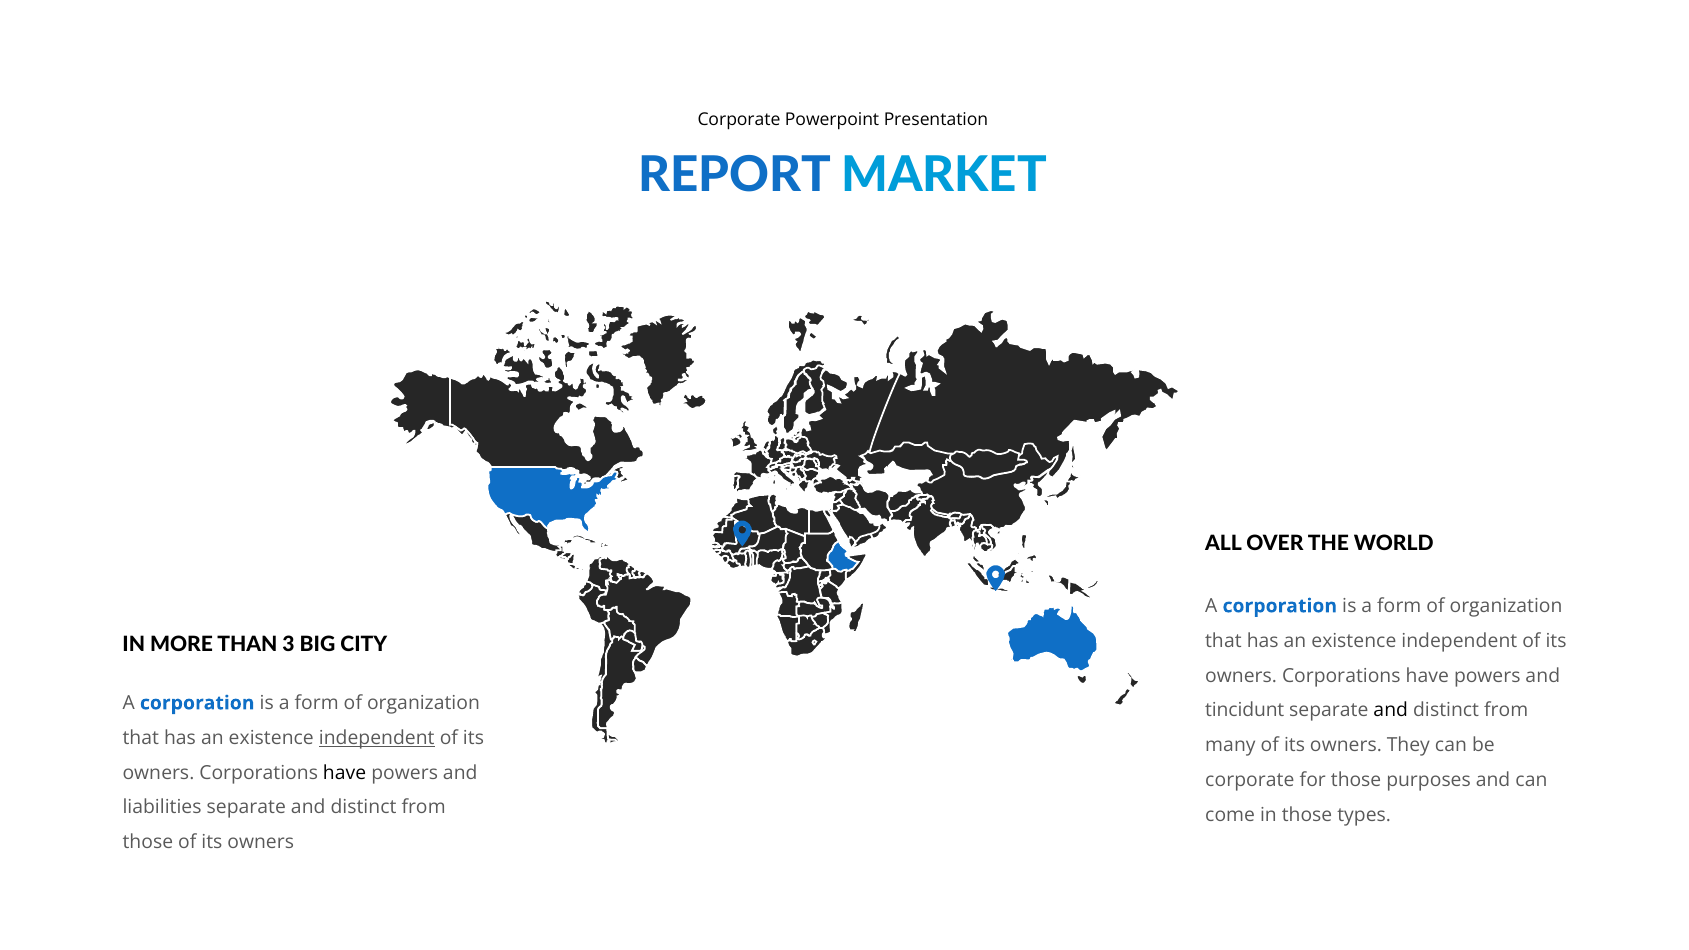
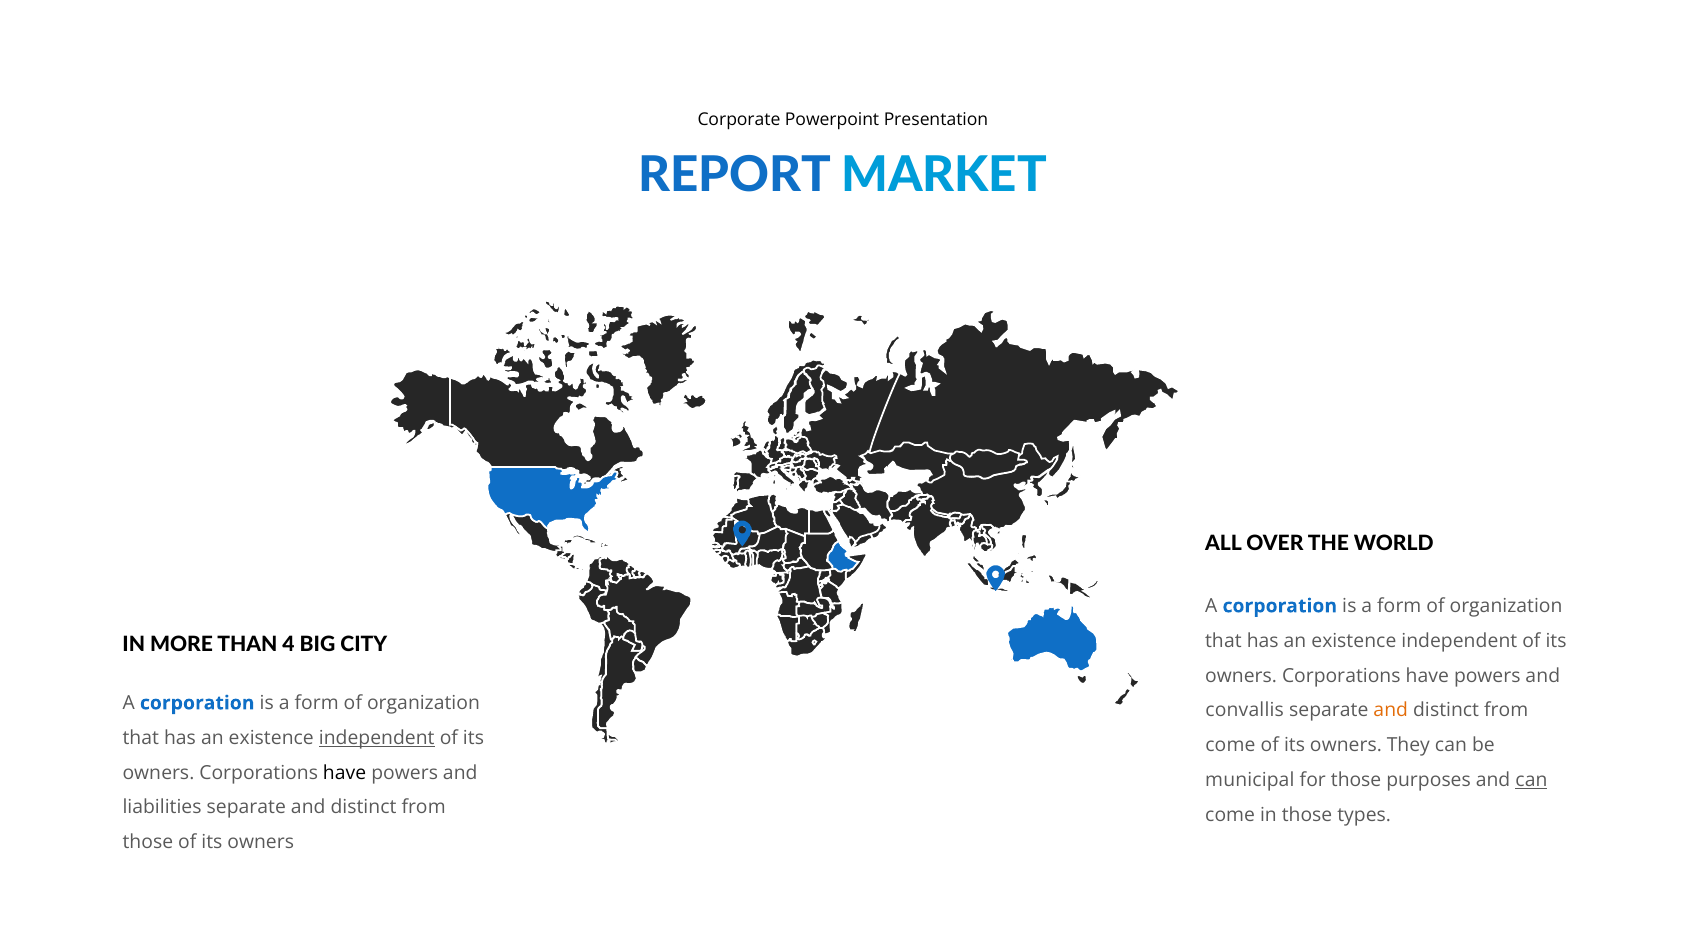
3: 3 -> 4 (289, 644)
tincidunt: tincidunt -> convallis (1245, 711)
and colour: black -> orange (1391, 711)
many: many -> come (1230, 745)
corporate: corporate -> municipal (1250, 780)
can underline: none -> present (1531, 780)
